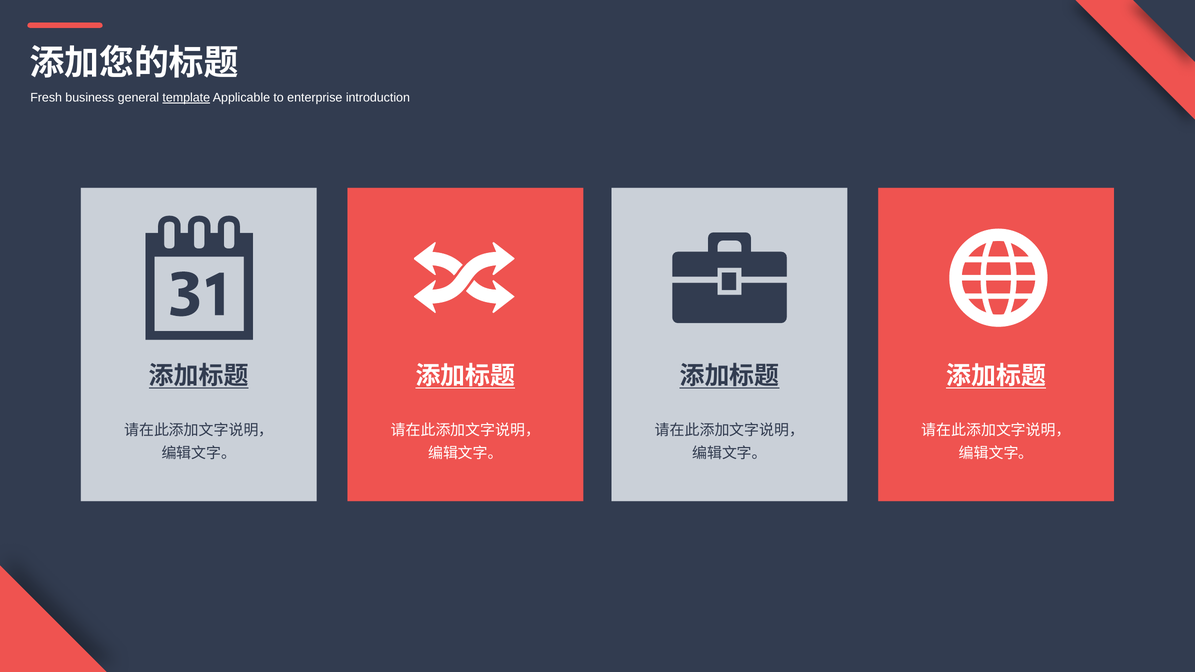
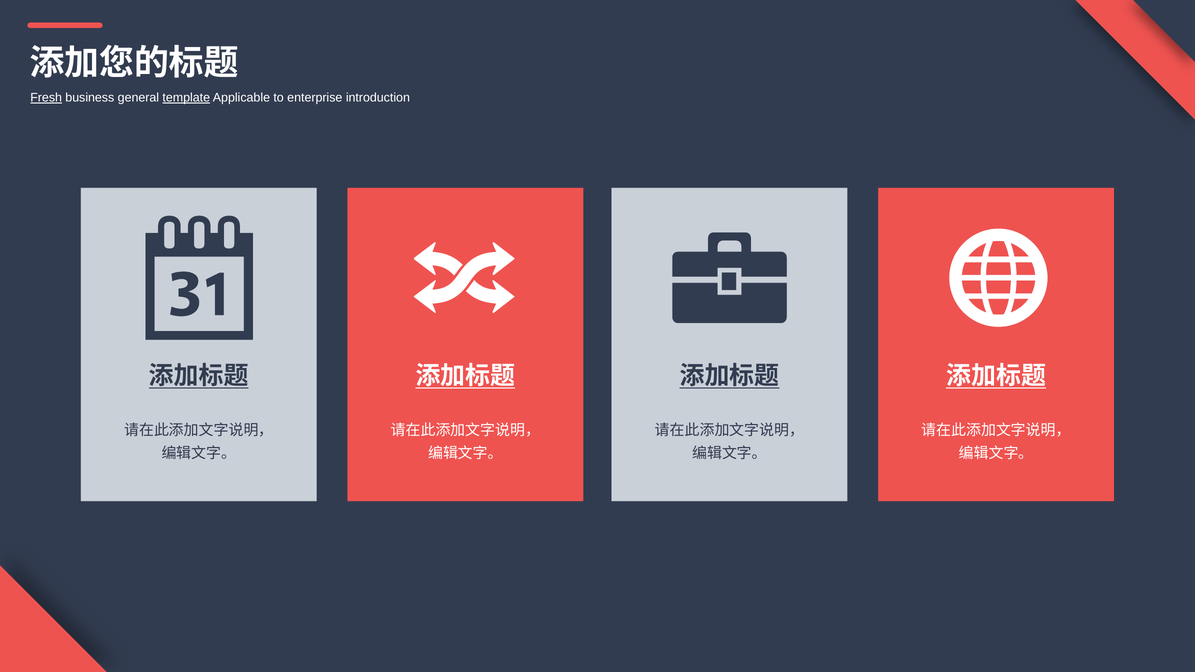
Fresh underline: none -> present (46, 98)
